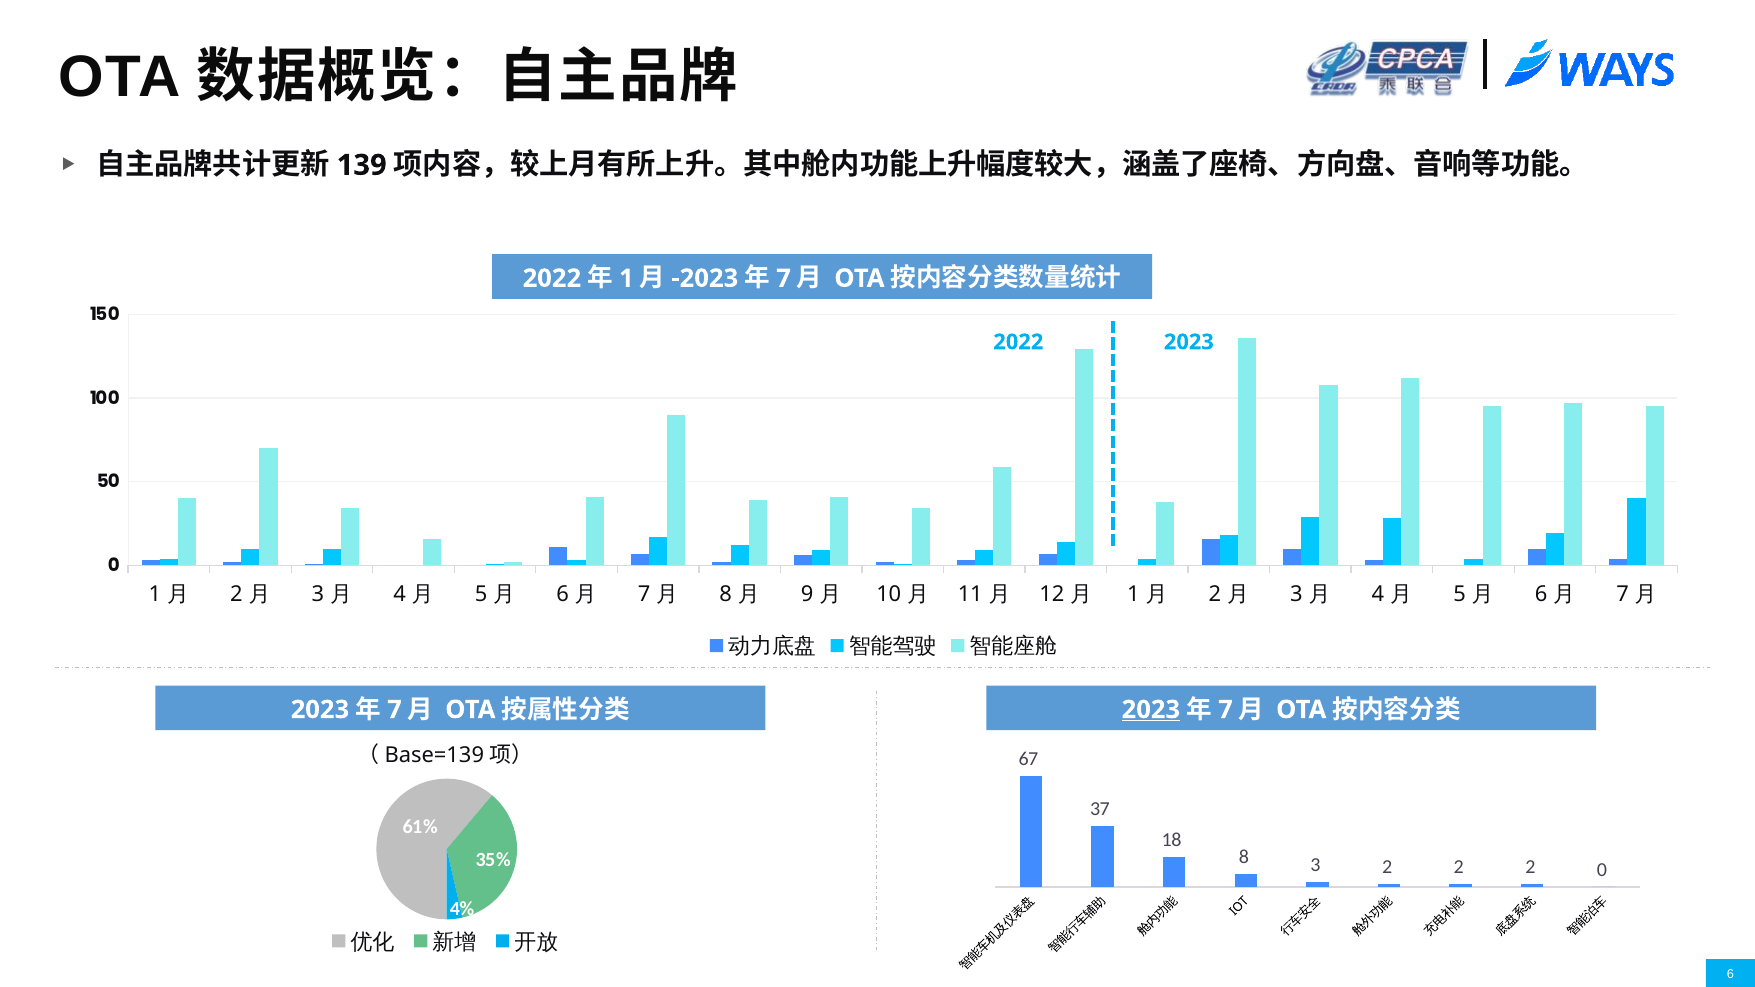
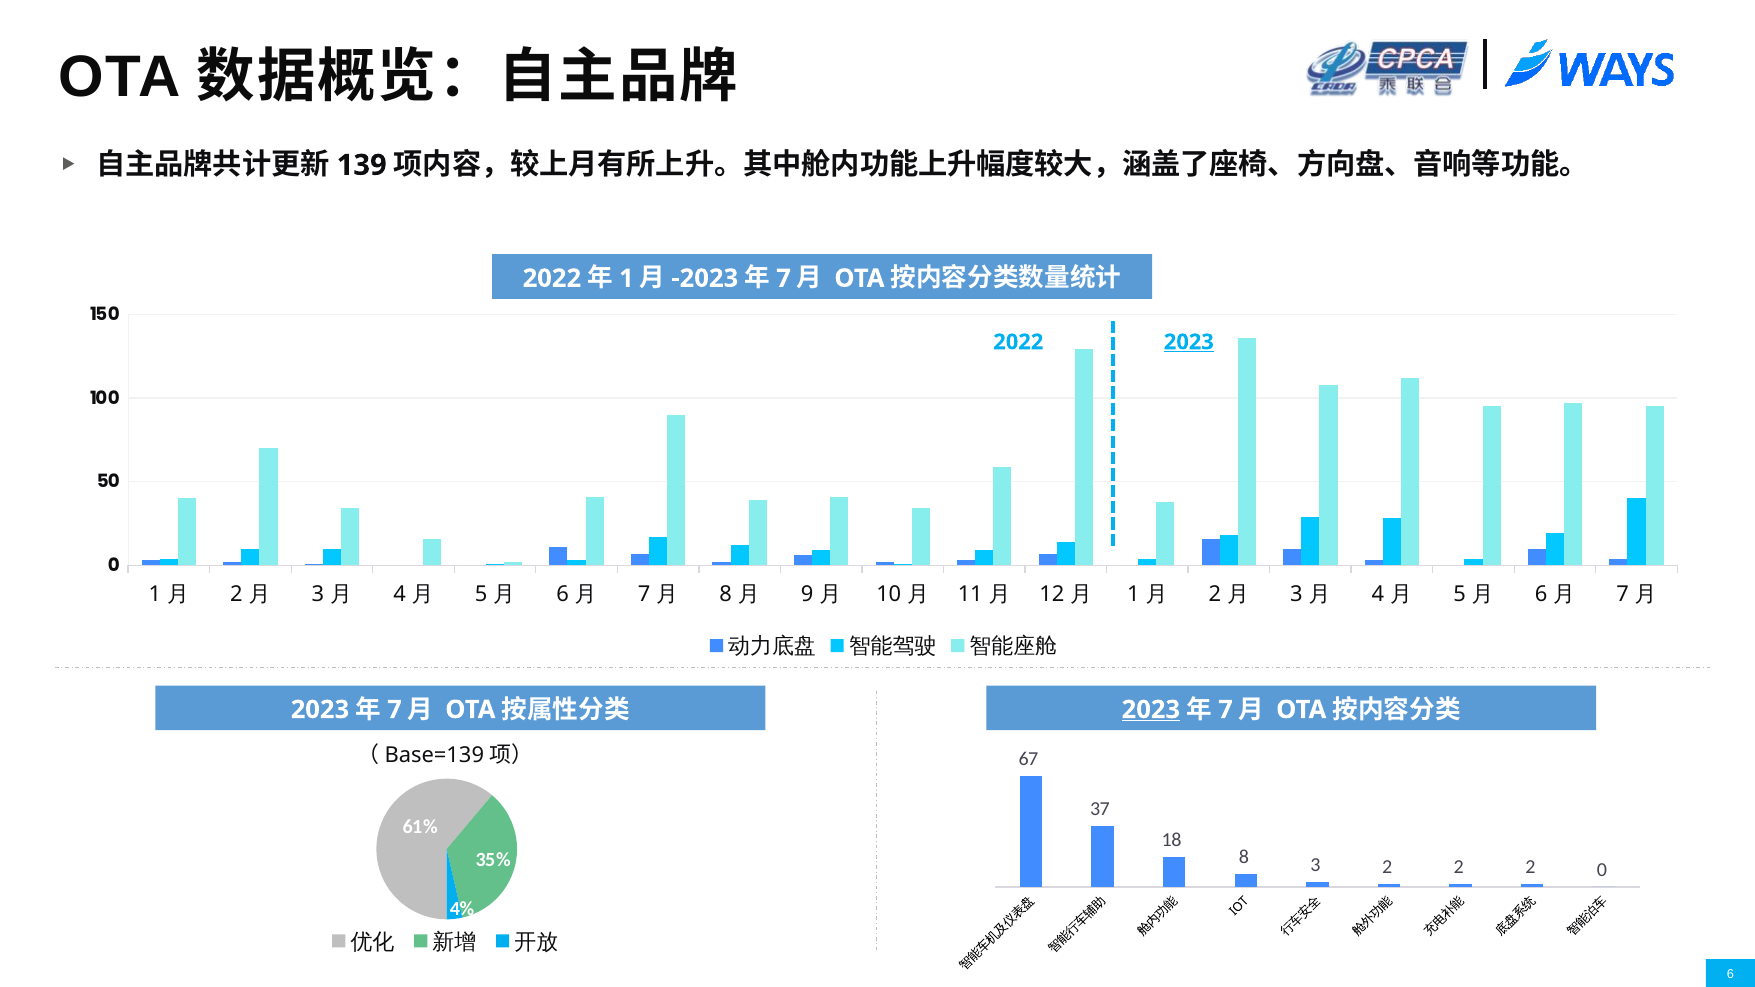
2023 underline: none -> present (1189, 342)
